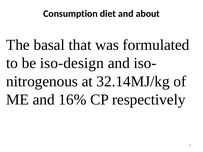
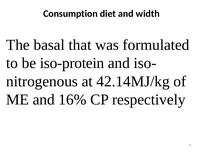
about: about -> width (148, 14)
iso-design: iso-design -> iso-protein (72, 63)
32.14MJ/kg: 32.14MJ/kg -> 42.14MJ/kg (133, 81)
